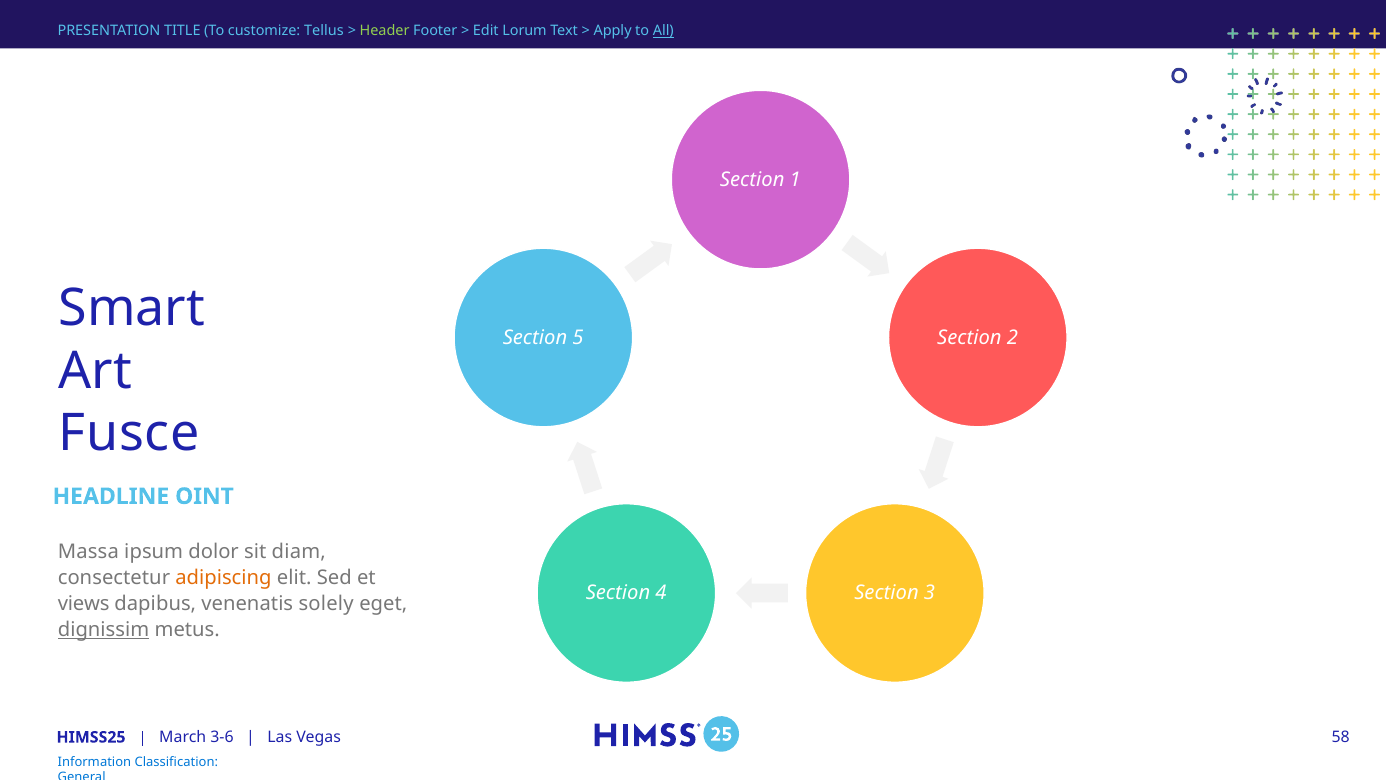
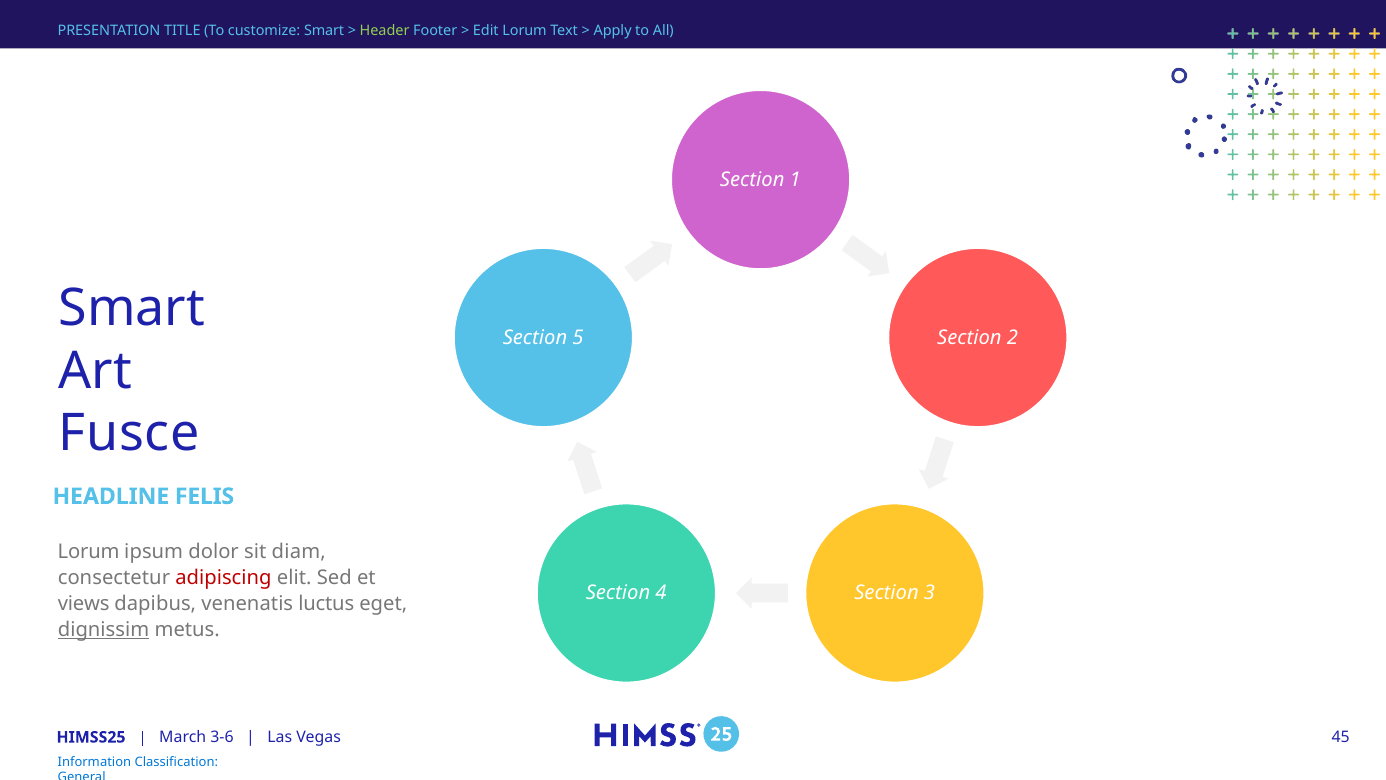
customize Tellus: Tellus -> Smart (324, 31)
All underline: present -> none (663, 31)
OINT: OINT -> FELIS (205, 496)
Massa: Massa -> Lorum (89, 551)
adipiscing colour: orange -> red (223, 577)
solely: solely -> luctus (326, 603)
58: 58 -> 45 (1341, 737)
